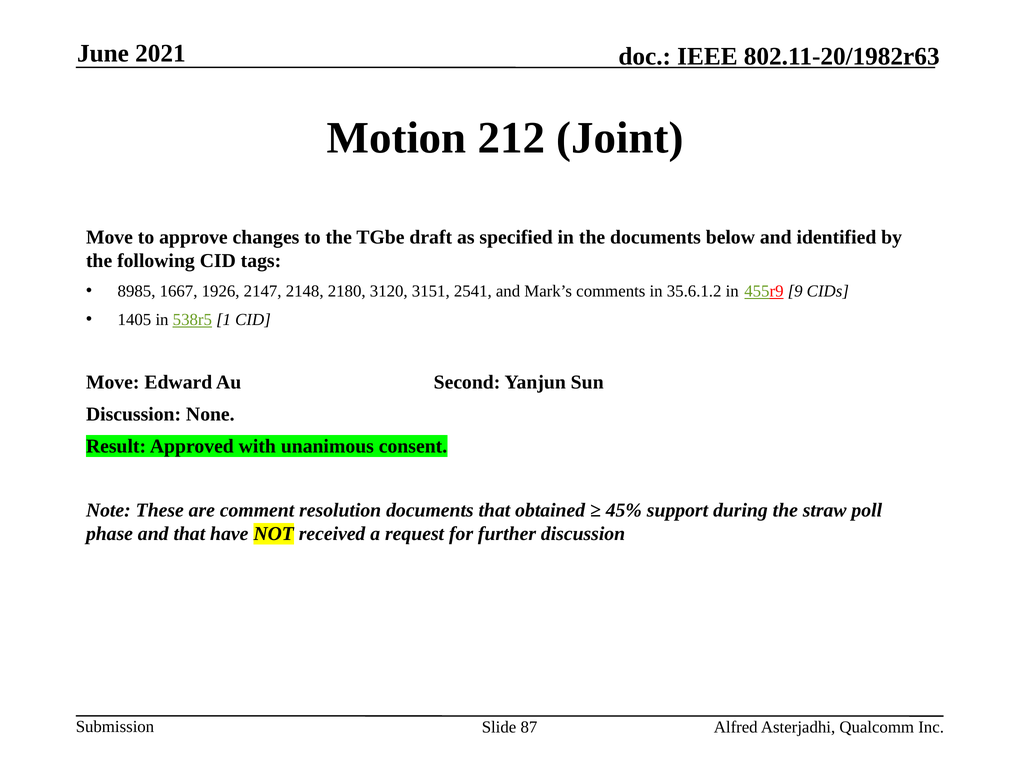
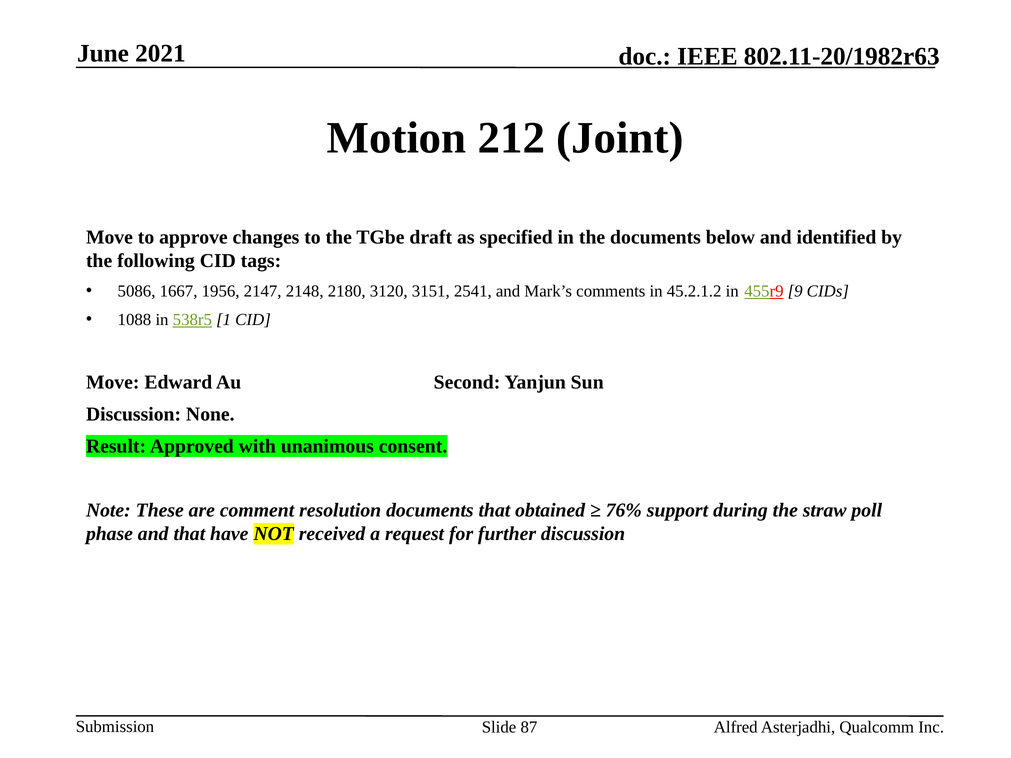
8985: 8985 -> 5086 (137, 291)
1926: 1926 -> 1956 (221, 291)
35.6.1.2: 35.6.1.2 -> 45.2.1.2 (694, 291)
1405: 1405 -> 1088 (134, 320)
45%: 45% -> 76% (624, 510)
